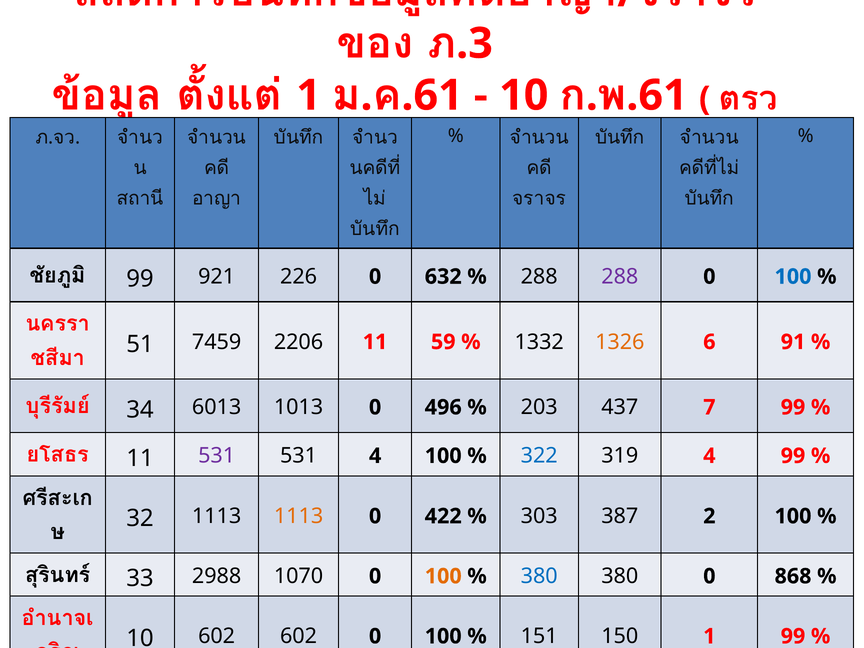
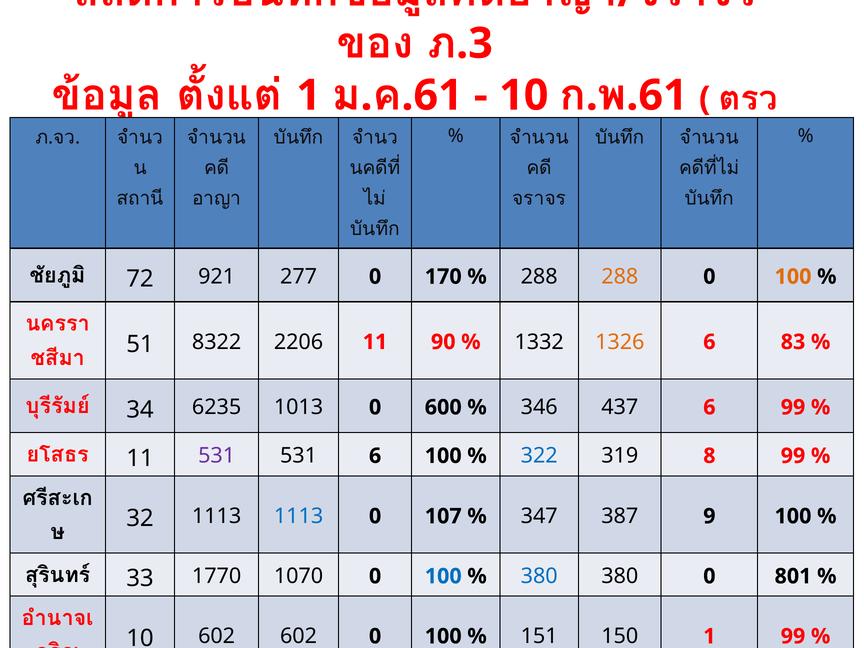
99: 99 -> 72 (140, 279)
226: 226 -> 277 (299, 277)
632: 632 -> 170 (443, 277)
288 colour: purple -> orange (620, 277)
100 colour: blue -> orange (793, 277)
7459: 7459 -> 8322 (217, 342)
59: 59 -> 90 (443, 342)
91: 91 -> 83 (793, 342)
6013: 6013 -> 6235 (217, 407)
496: 496 -> 600 (443, 407)
203: 203 -> 346 (539, 407)
437 7: 7 -> 6 (709, 407)
531 4: 4 -> 6 (375, 456)
319 4: 4 -> 8 (709, 456)
1113 colour: orange -> blue (299, 516)
422: 422 -> 107 (443, 516)
303: 303 -> 347 (539, 516)
2: 2 -> 9 (709, 516)
2988: 2988 -> 1770 (217, 576)
100 colour: orange -> blue (443, 576)
868: 868 -> 801 (793, 576)
